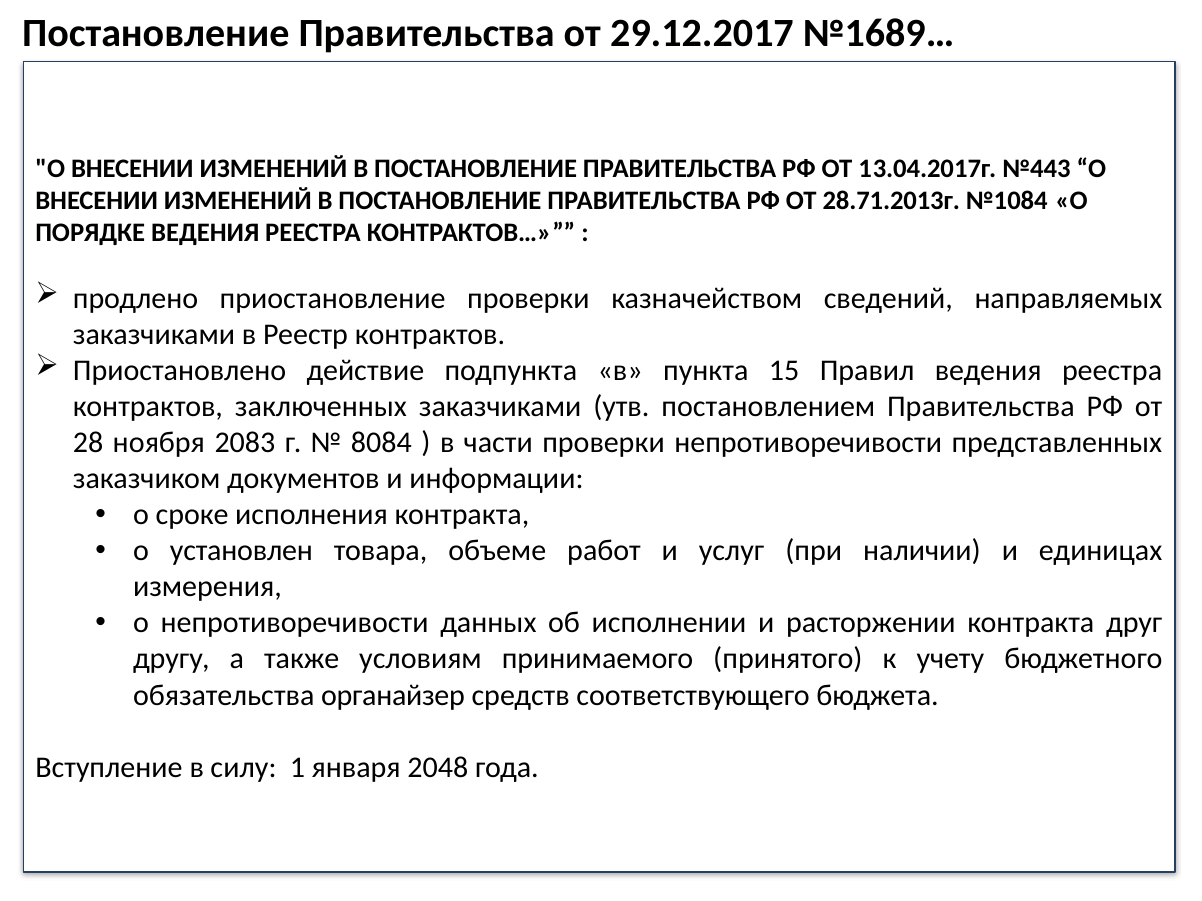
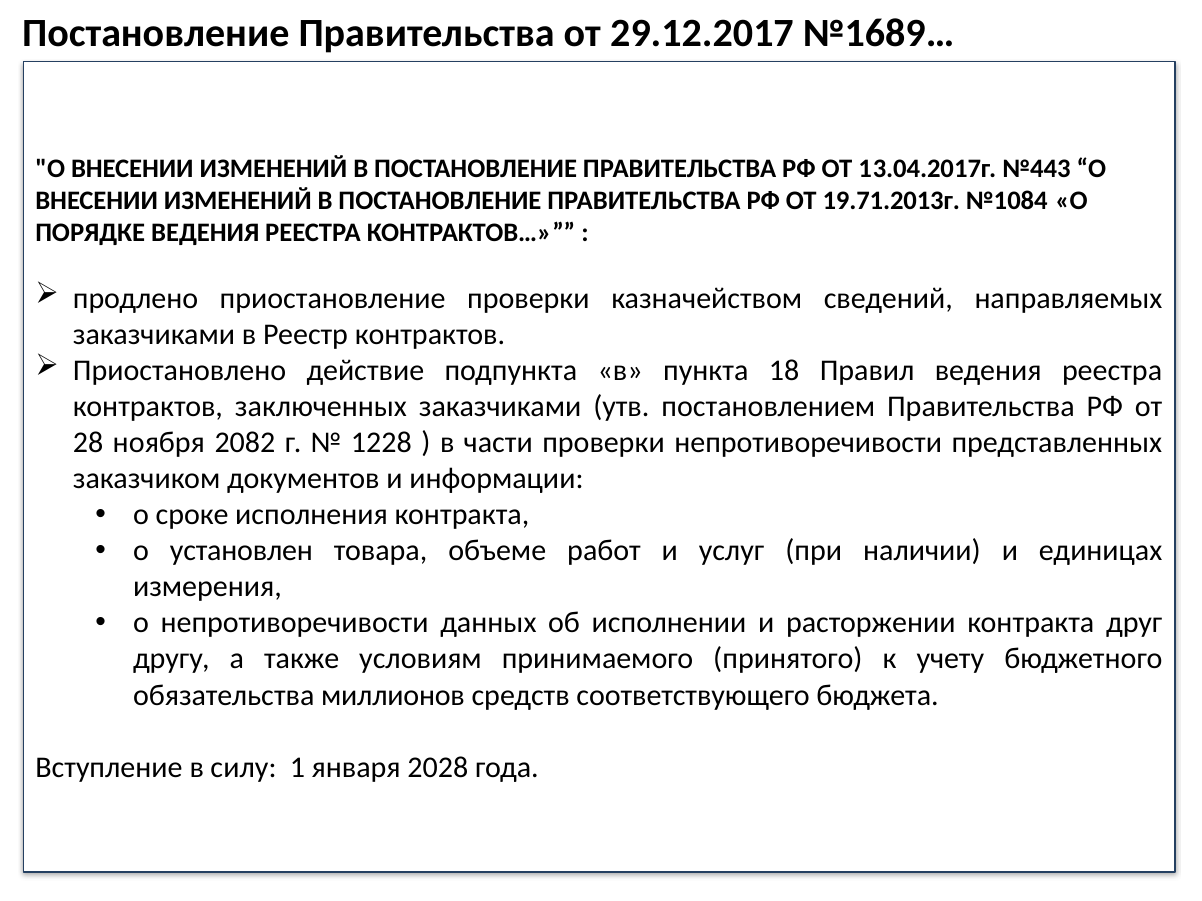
28.71.2013г: 28.71.2013г -> 19.71.2013г (891, 200)
15: 15 -> 18 (784, 371)
2083: 2083 -> 2082 (245, 443)
8084: 8084 -> 1228 (381, 443)
органайзер: органайзер -> миллионов (393, 695)
2048: 2048 -> 2028 (438, 768)
